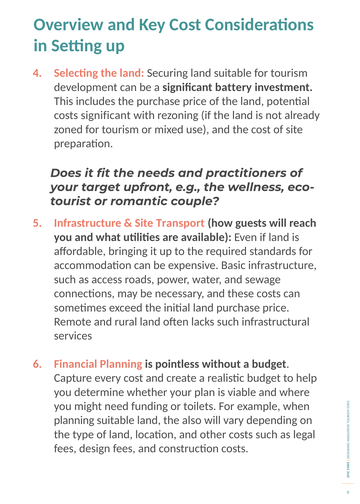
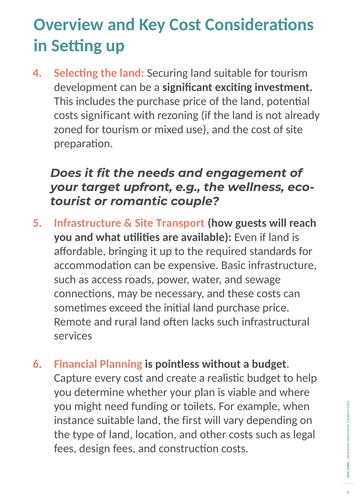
battery: battery -> exciting (234, 87)
practitioners: practitioners -> engagement (246, 173)
planning: planning -> instance (74, 421)
also: also -> first (192, 421)
